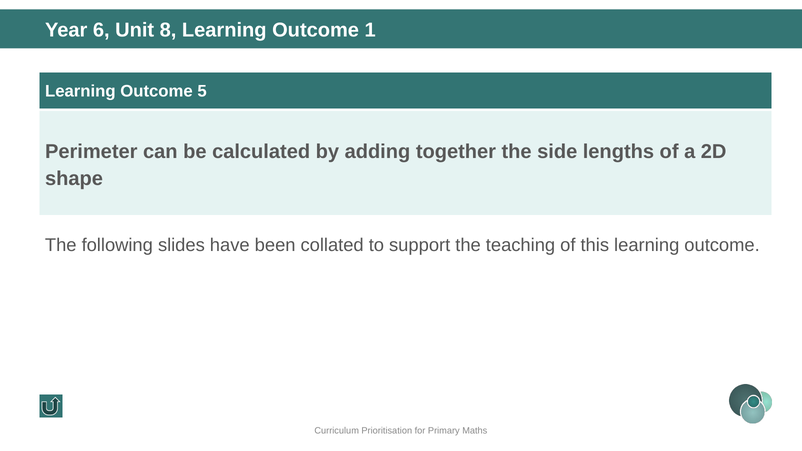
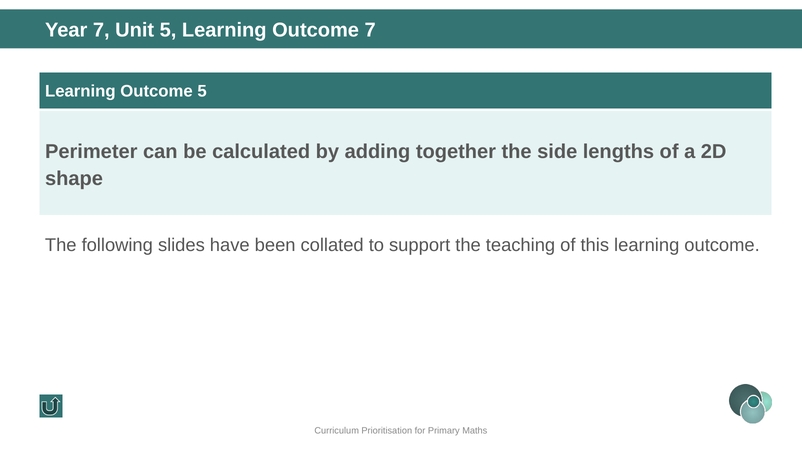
Year 6: 6 -> 7 (101, 30)
Unit 8: 8 -> 5 (168, 30)
Outcome 1: 1 -> 7 (370, 30)
